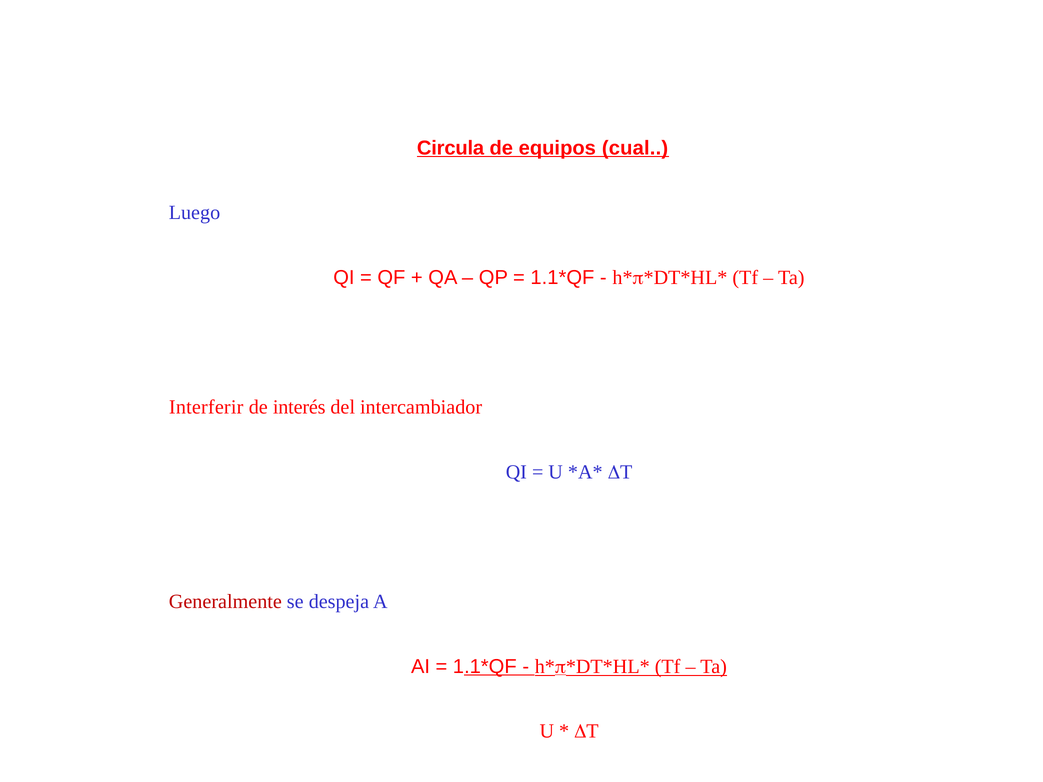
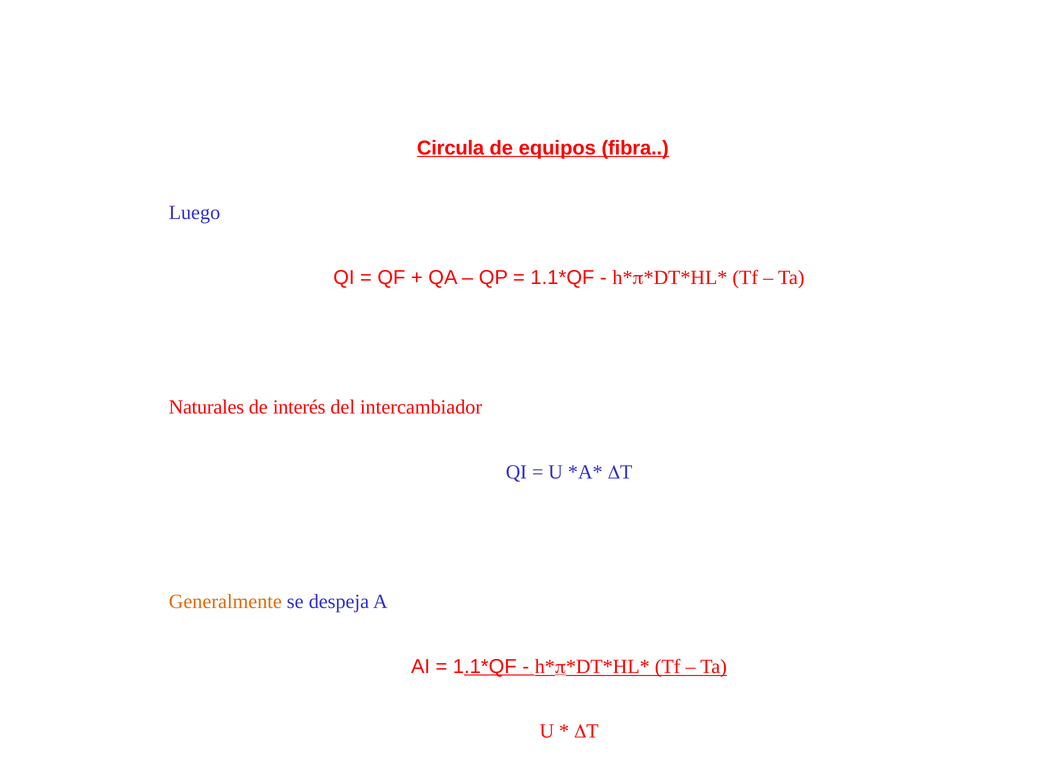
cual: cual -> fibra (635, 148)
Interferir: Interferir -> Naturales (206, 407)
Generalmente colour: red -> orange (225, 602)
